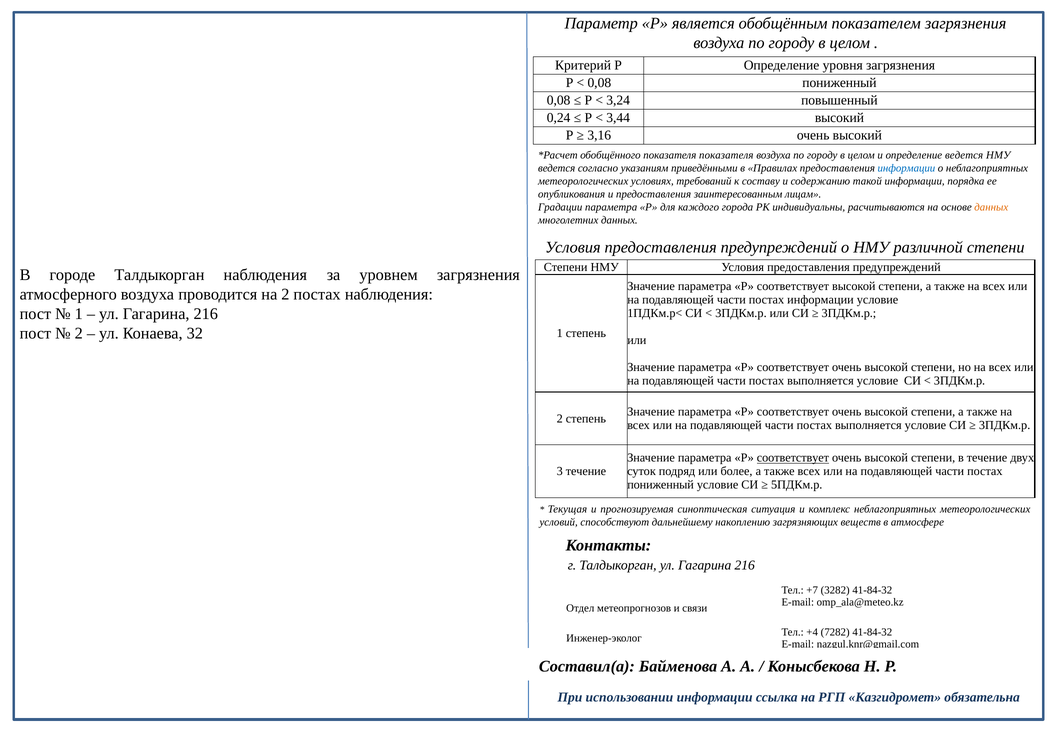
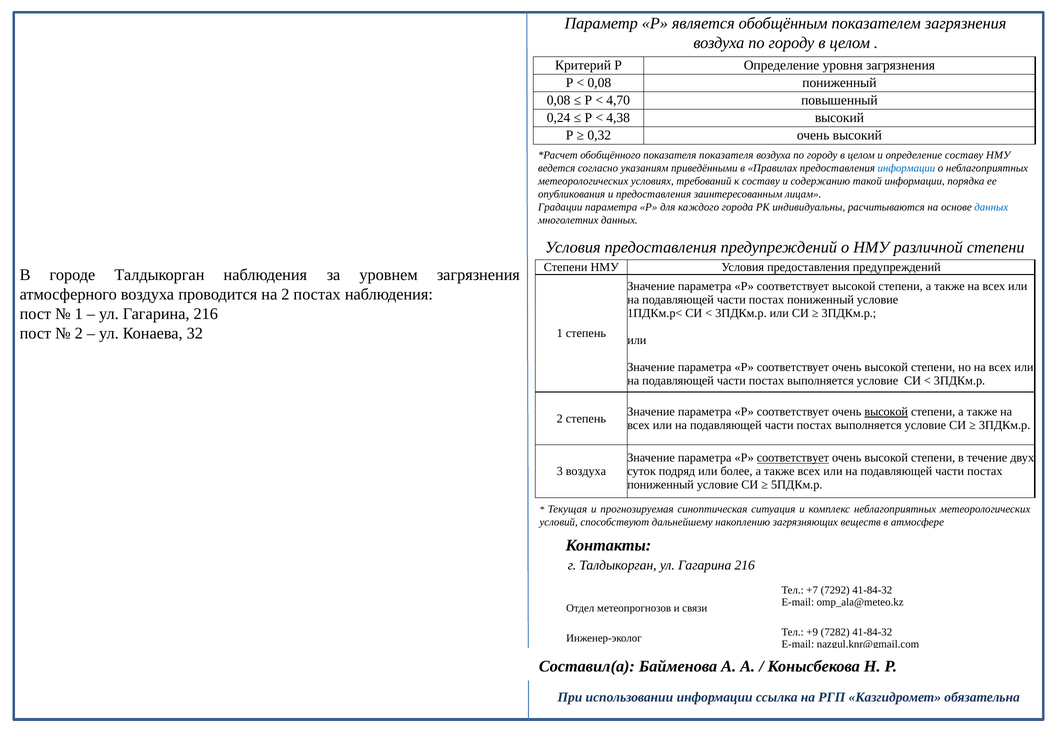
3,24: 3,24 -> 4,70 (618, 100)
3,44: 3,44 -> 4,38 (618, 118)
3,16: 3,16 -> 0,32 (599, 135)
определение ведется: ведется -> составу (964, 155)
данных colour: orange -> blue (991, 207)
информации: информации -> пониженный (821, 299)
высокой underline: none -> present (886, 412)
3 течение: течение -> воздуха (586, 471)
3282: 3282 -> 7292 (835, 590)
+4: +4 -> +9 (812, 632)
